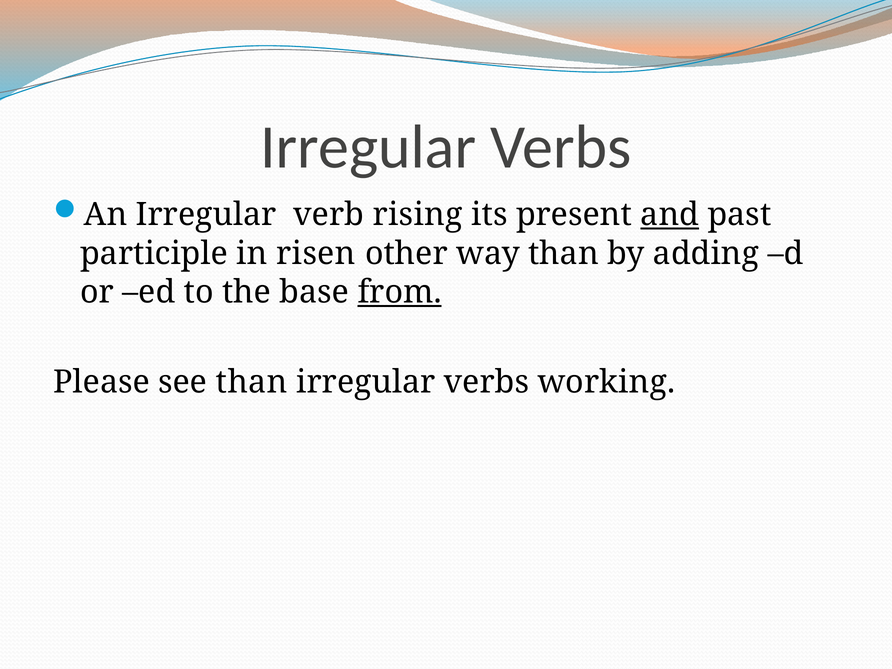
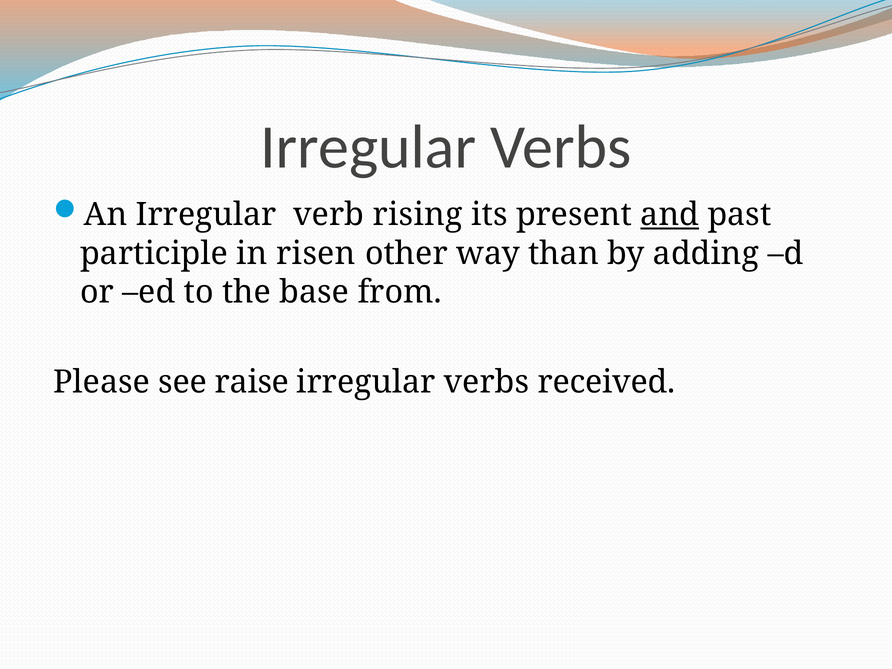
from underline: present -> none (400, 292)
see than: than -> raise (252, 382)
working: working -> received (607, 382)
